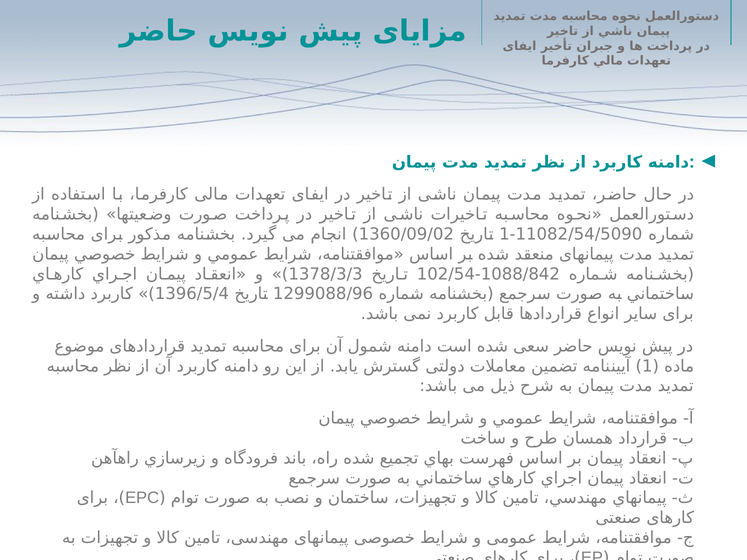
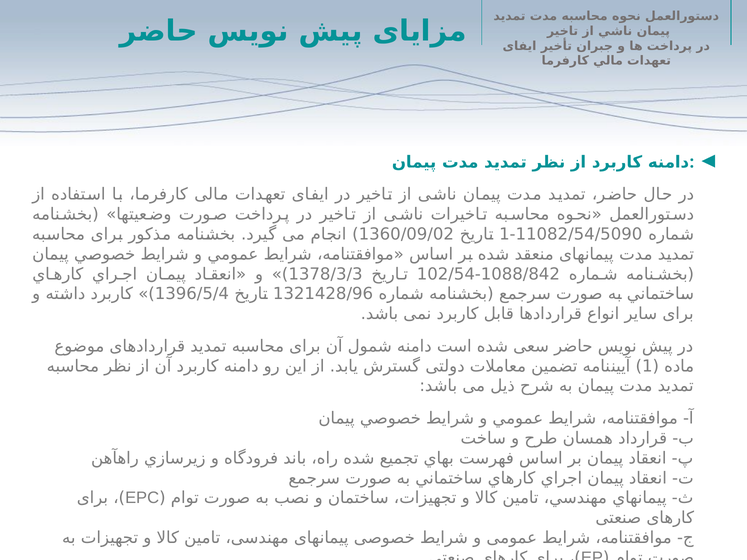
1299088/96: 1299088/96 -> 1321428/96 (323, 294)
